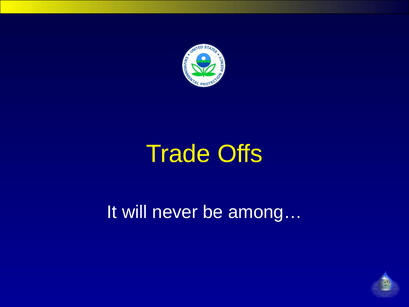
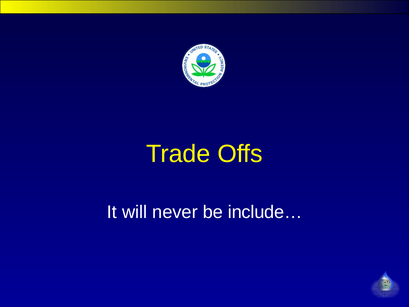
among…: among… -> include… (265, 212)
